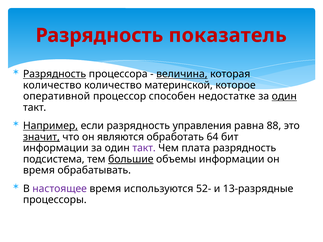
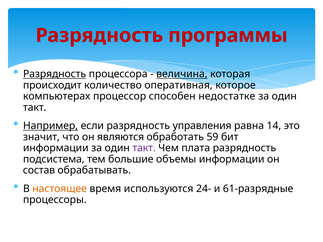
показатель: показатель -> программы (228, 35)
количество: количество -> происходит (52, 85)
материнской: материнской -> оперативная (179, 85)
оперативной: оперативной -> компьютерах (57, 96)
один underline: present -> none (284, 96)
88: 88 -> 14 (274, 126)
значит underline: present -> none (41, 137)
64: 64 -> 59 (212, 137)
большие underline: present -> none (131, 159)
время: время -> состав (39, 171)
настоящее colour: purple -> orange (60, 189)
52-: 52- -> 24- (204, 189)
13-разрядные: 13-разрядные -> 61-разрядные (258, 189)
